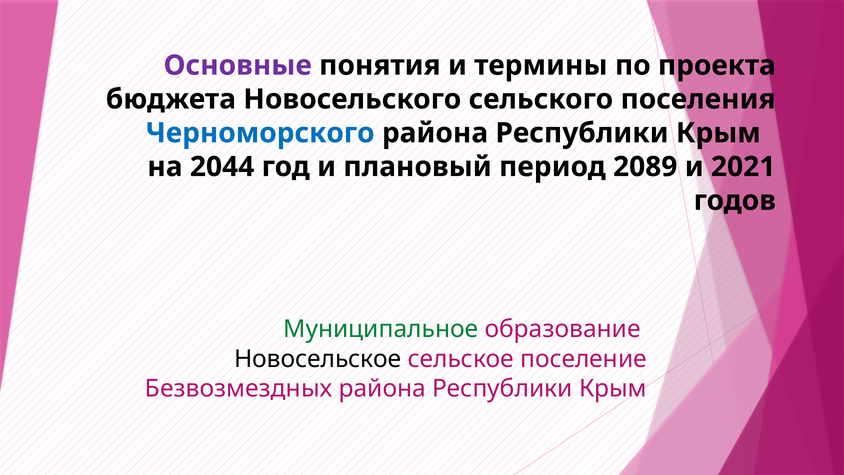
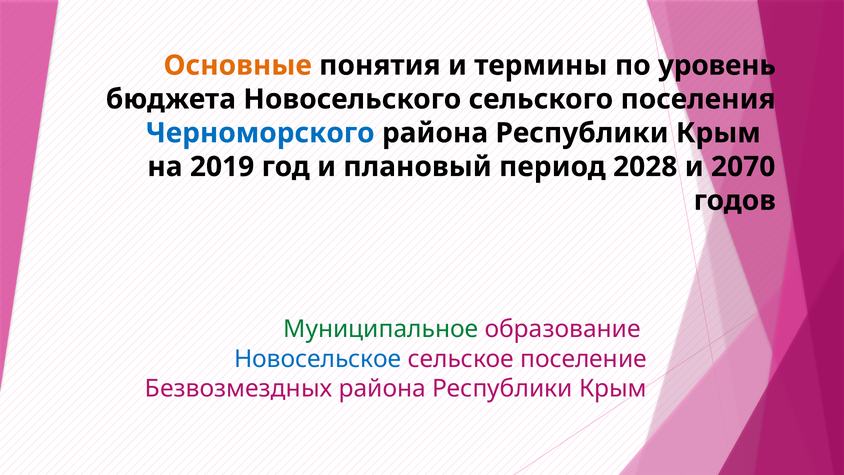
Основные colour: purple -> orange (238, 65)
проекта: проекта -> уровень (717, 65)
2044: 2044 -> 2019 (222, 167)
2089: 2089 -> 2028 (645, 167)
2021: 2021 -> 2070 (743, 167)
Новосельское colour: black -> blue (318, 359)
